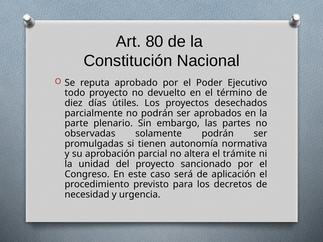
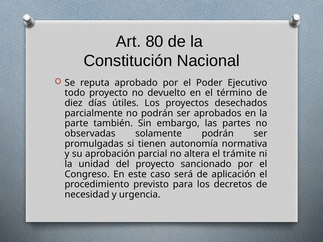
plenario: plenario -> también (113, 123)
